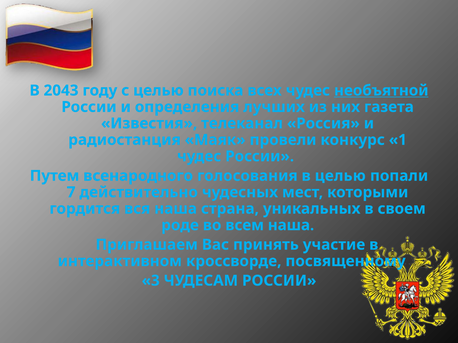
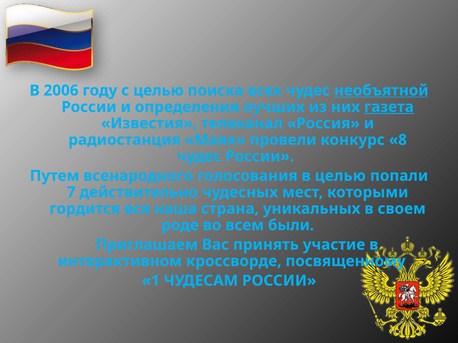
2043: 2043 -> 2006 (61, 91)
газета underline: none -> present (389, 107)
1: 1 -> 8 (398, 140)
всем наша: наша -> были (291, 225)
3: 3 -> 1 (151, 281)
